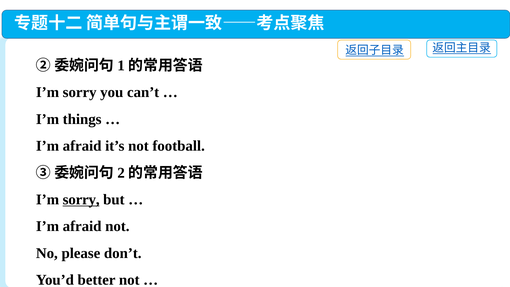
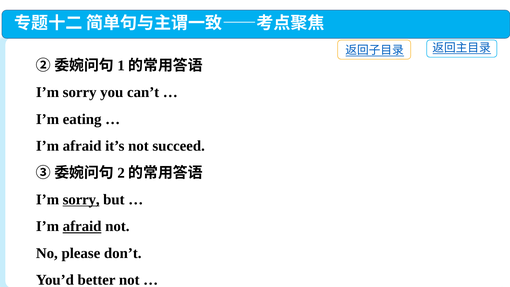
things: things -> eating (82, 119)
football: football -> succeed (179, 146)
afraid underline: none -> present (82, 226)
